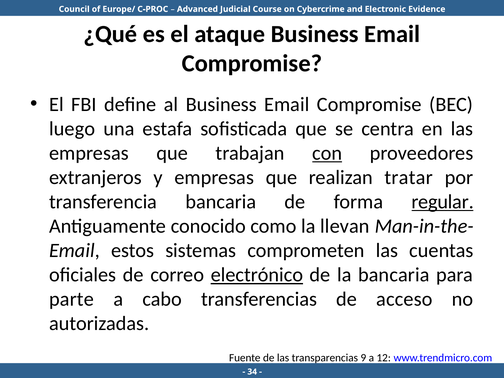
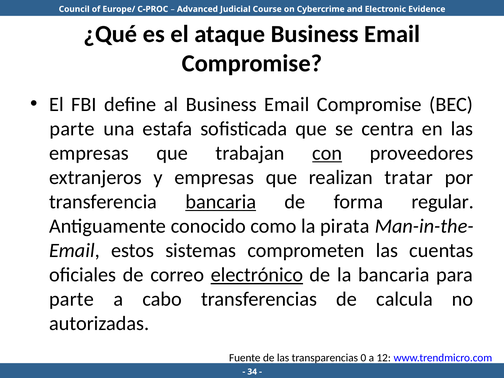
luego: luego -> parte (72, 129)
bancaria underline: none -> present (221, 202)
regular underline: present -> none (443, 202)
llevan: llevan -> pirata (345, 226)
acceso: acceso -> calcula (404, 299)
9: 9 -> 0 (363, 358)
